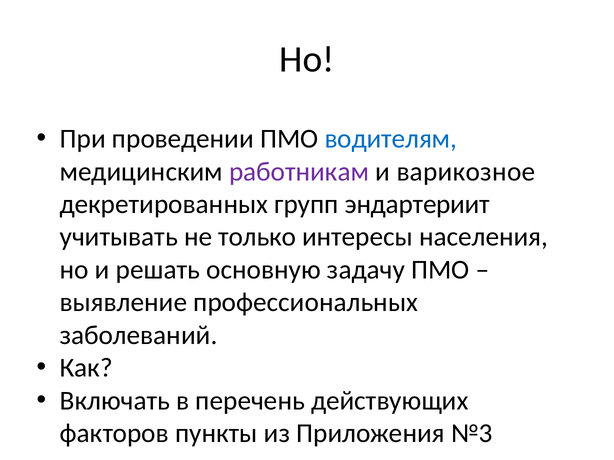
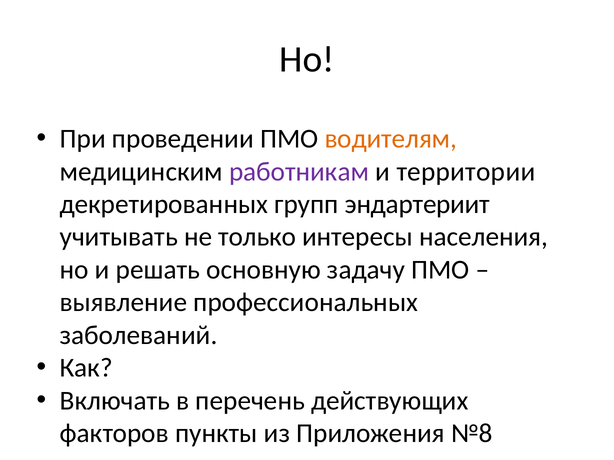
водителям colour: blue -> orange (391, 139)
варикозное: варикозное -> территории (466, 172)
№3: №3 -> №8 (472, 434)
